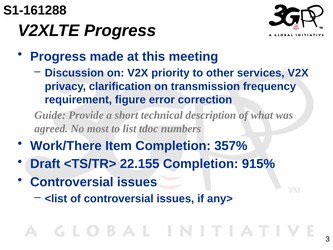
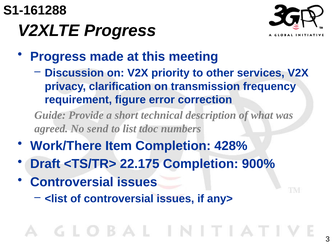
most: most -> send (98, 129)
357%: 357% -> 428% (231, 146)
22.155: 22.155 -> 22.175 (140, 164)
915%: 915% -> 900% (258, 164)
